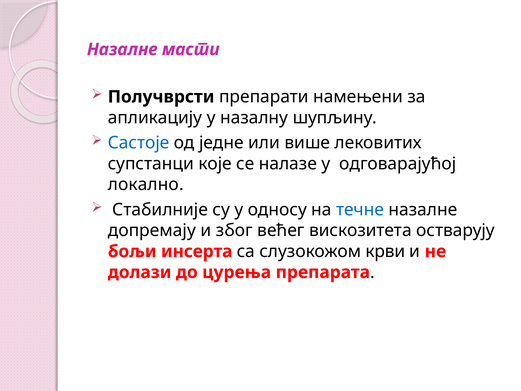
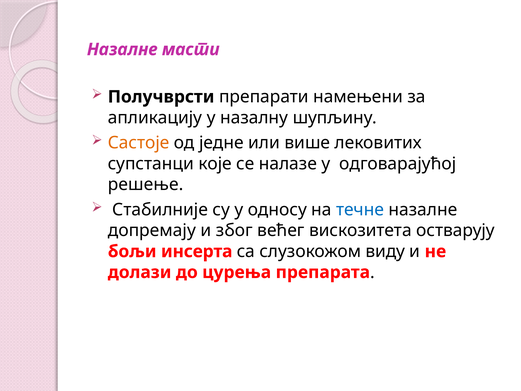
Састоје colour: blue -> orange (139, 143)
локално: локално -> решење (146, 184)
крви: крви -> виду (385, 251)
